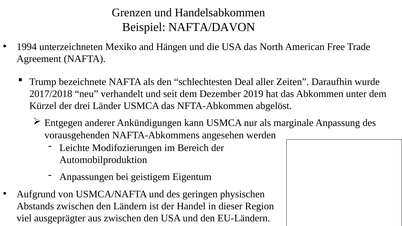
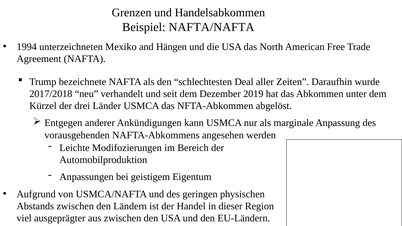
NAFTA/DAVON: NAFTA/DAVON -> NAFTA/NAFTA (212, 27)
